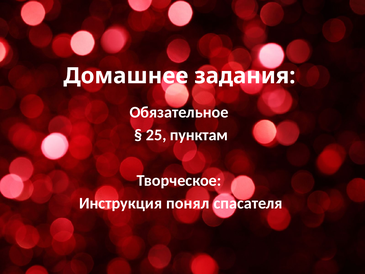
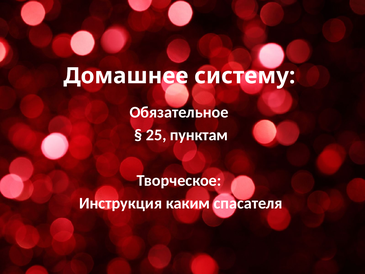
задания: задания -> систему (245, 76)
понял: понял -> каким (188, 203)
